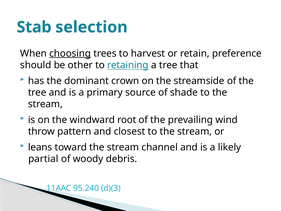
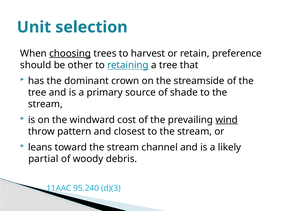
Stab: Stab -> Unit (34, 27)
root: root -> cost (127, 120)
wind underline: none -> present (227, 120)
